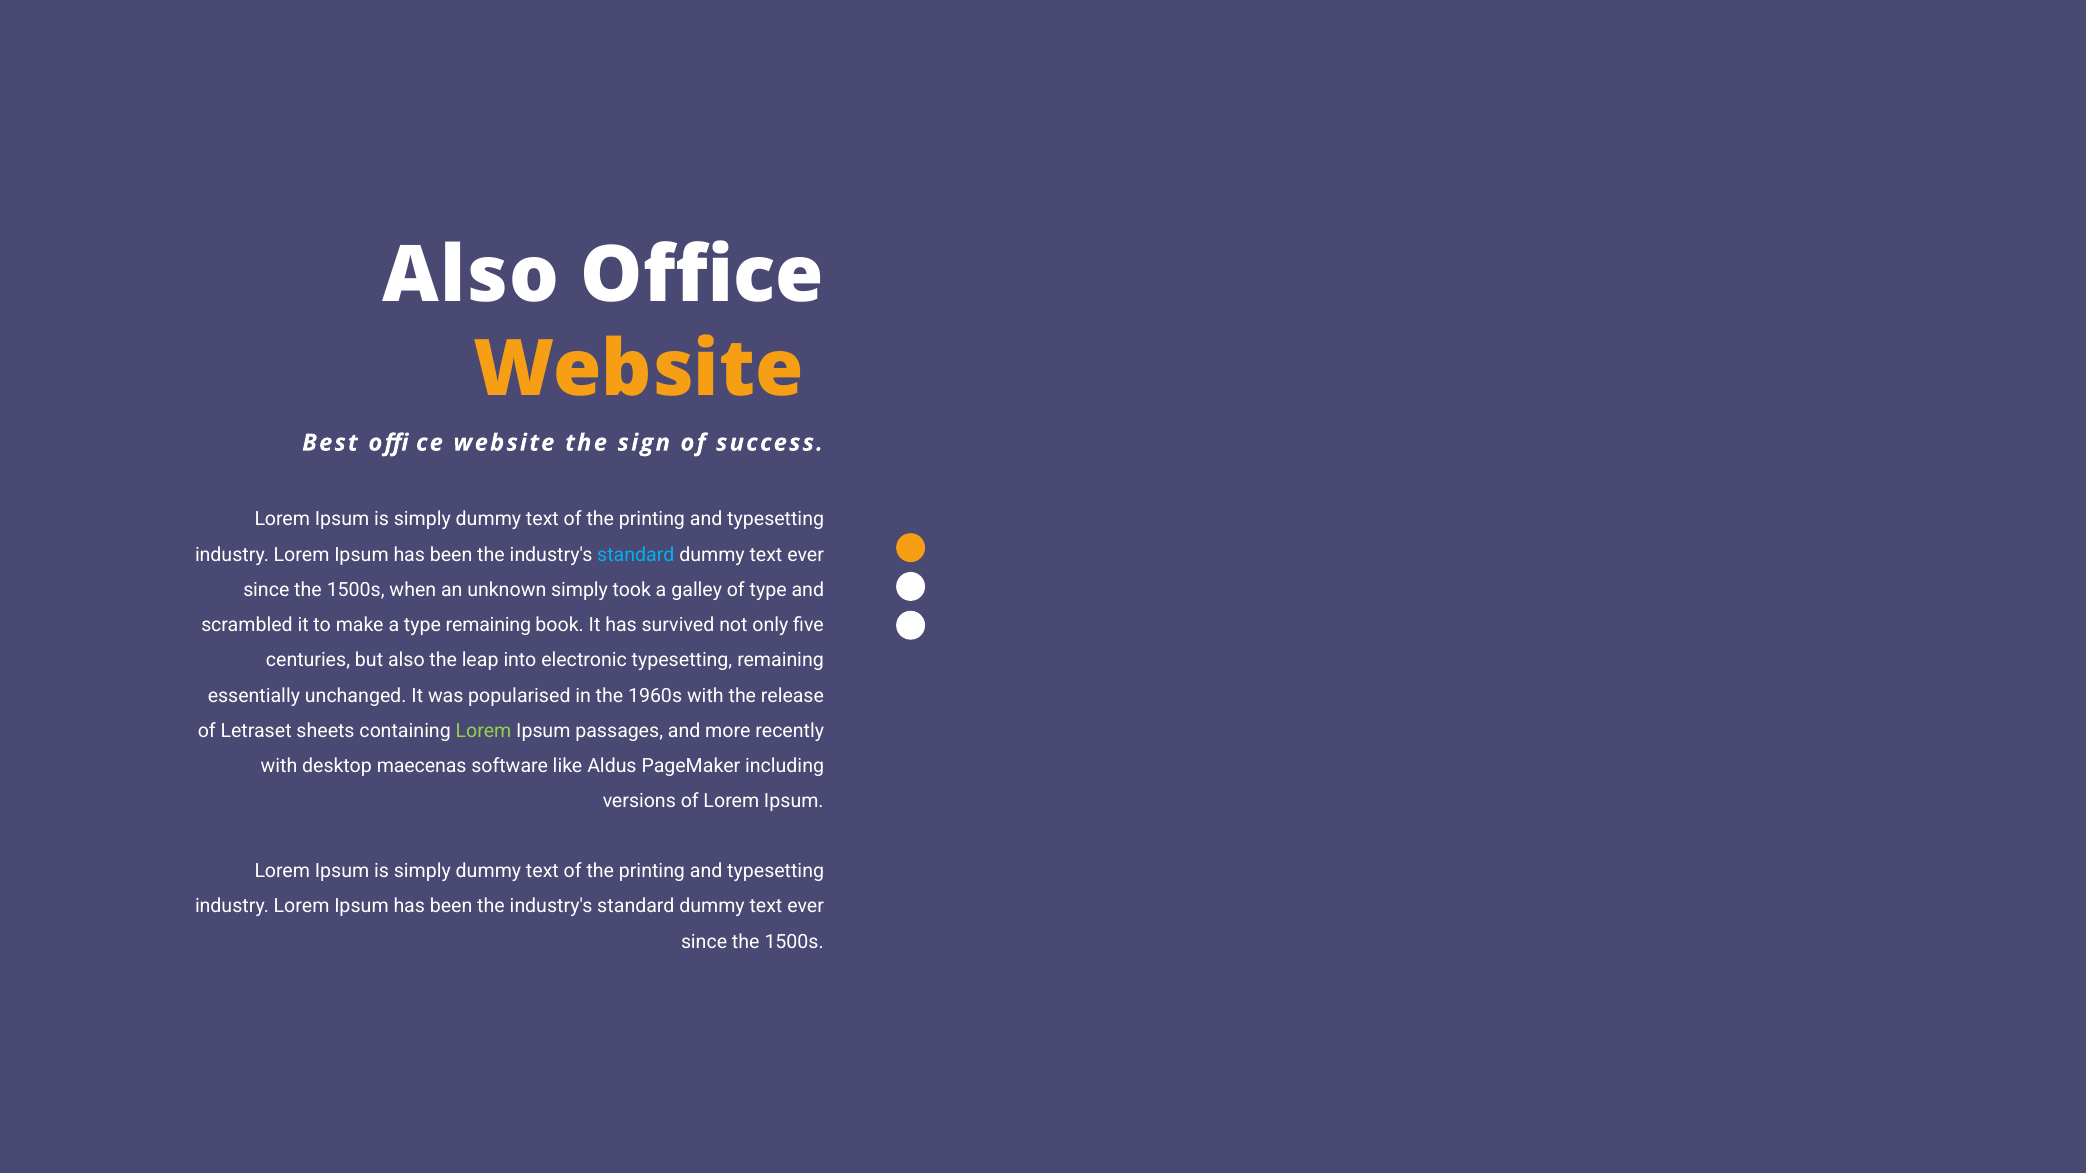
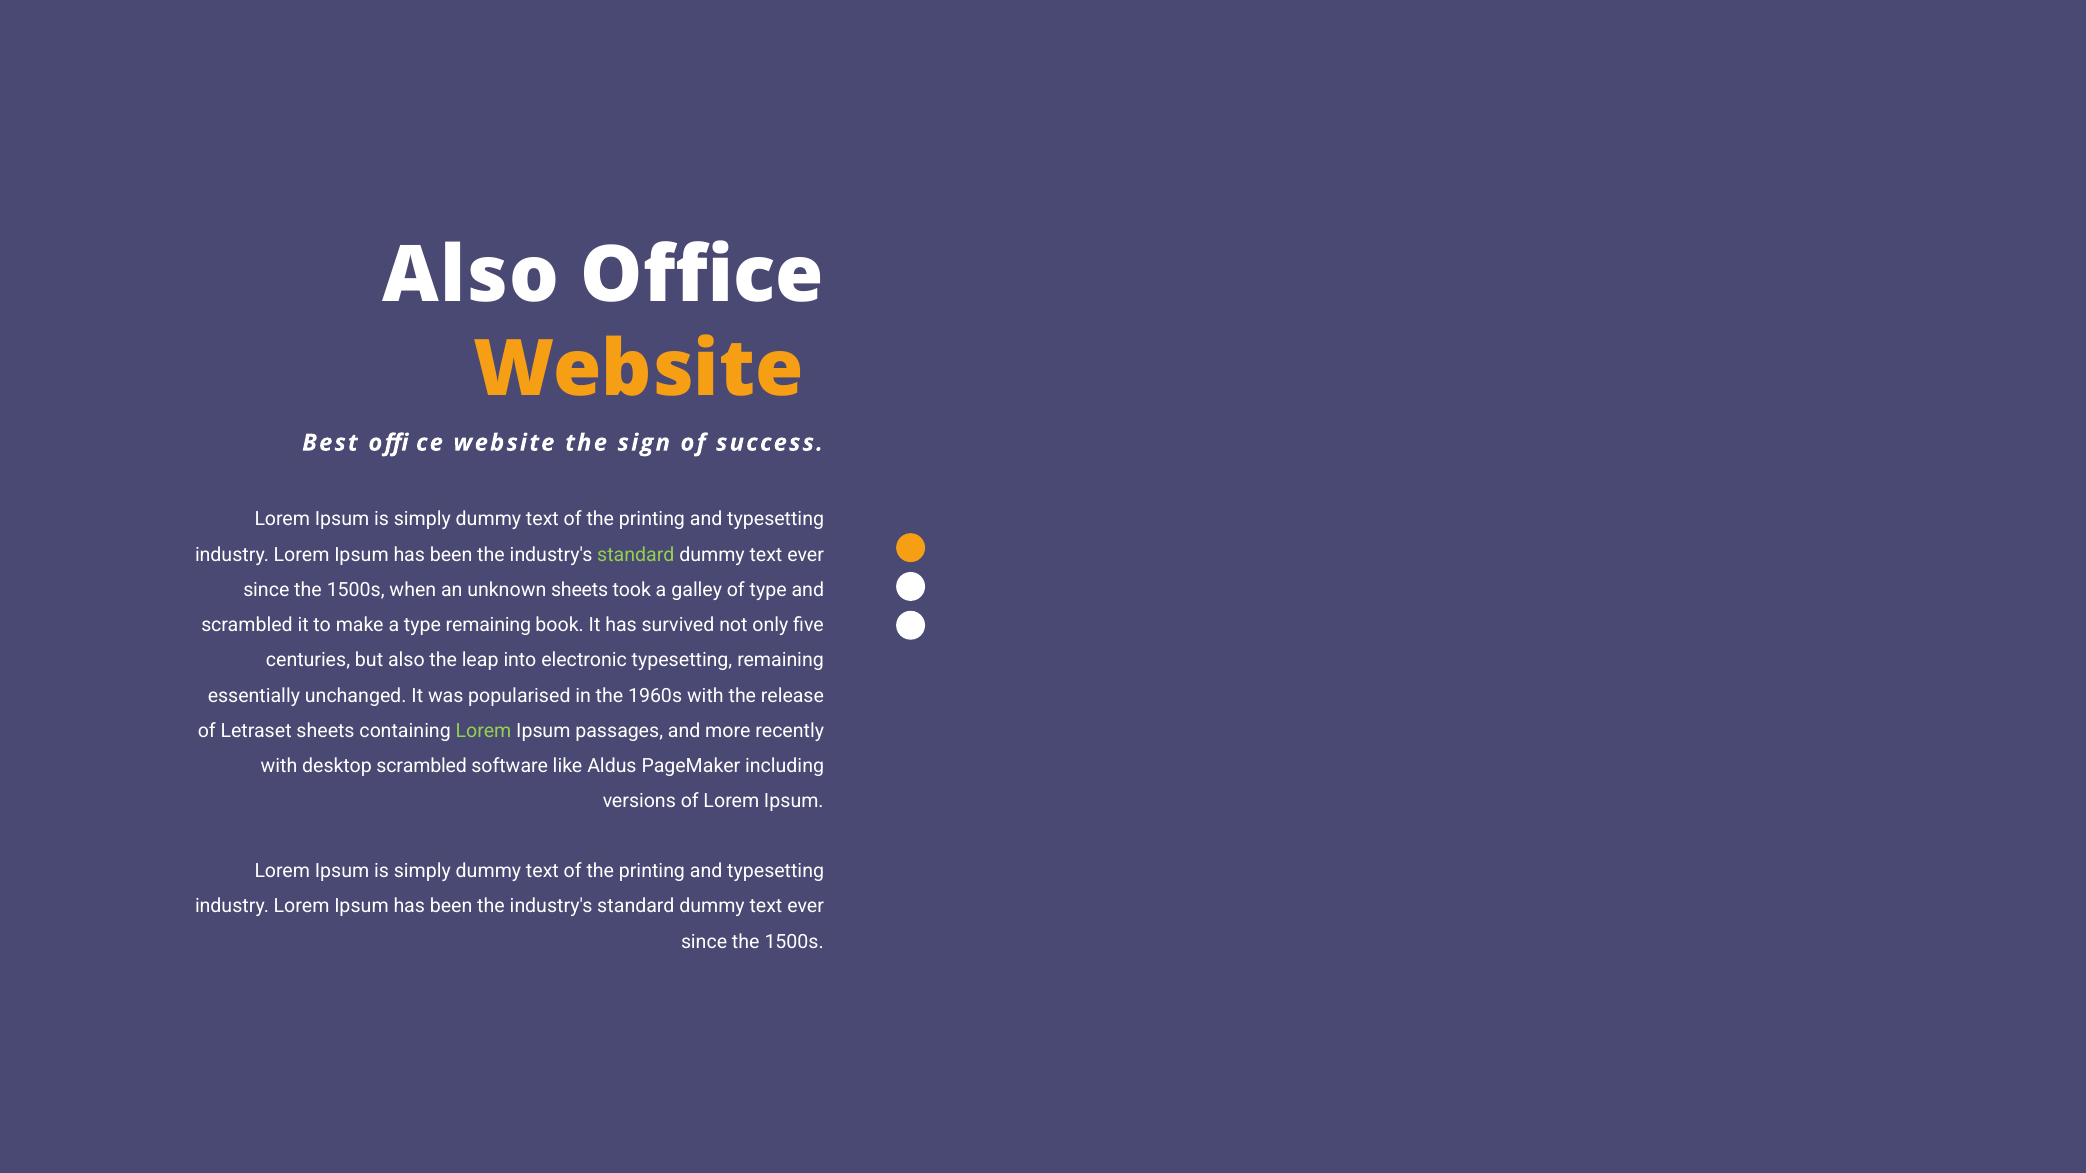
standard colour: light blue -> light green (636, 555)
unknown simply: simply -> sheets (580, 590)
desktop maecenas: maecenas -> scrambled (422, 766)
